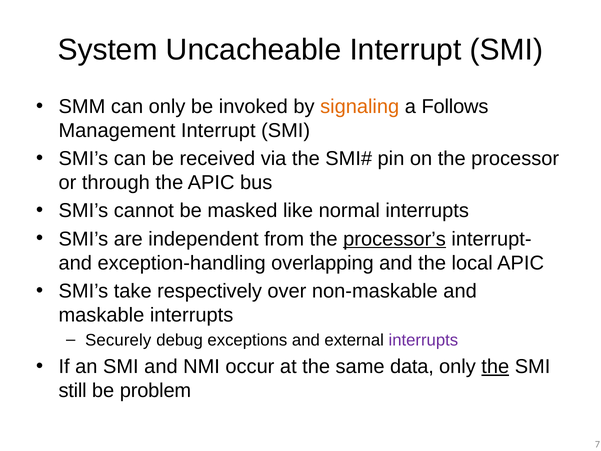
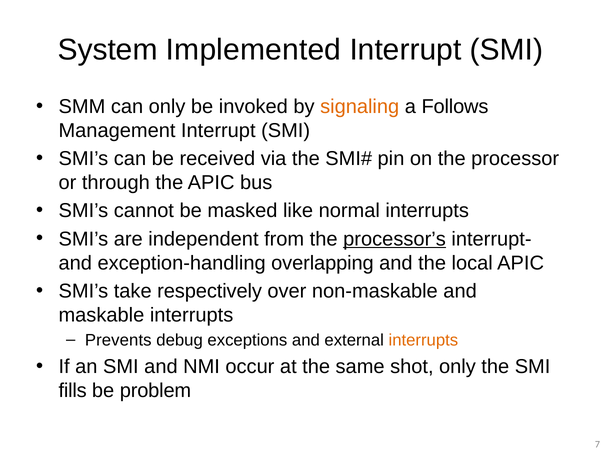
Uncacheable: Uncacheable -> Implemented (254, 50)
Securely: Securely -> Prevents (118, 340)
interrupts colour: purple -> orange (423, 340)
data: data -> shot (412, 366)
the underline: present -> none (495, 366)
still: still -> fills (73, 390)
